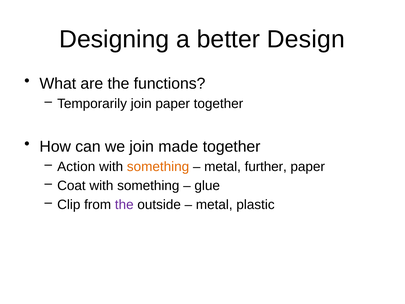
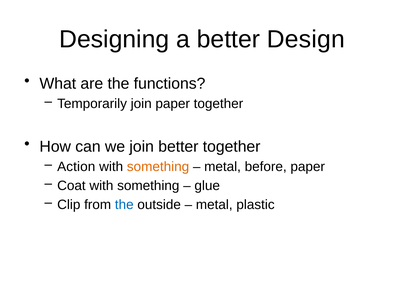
join made: made -> better (178, 146)
further: further -> before (266, 167)
the colour: purple -> blue (124, 204)
